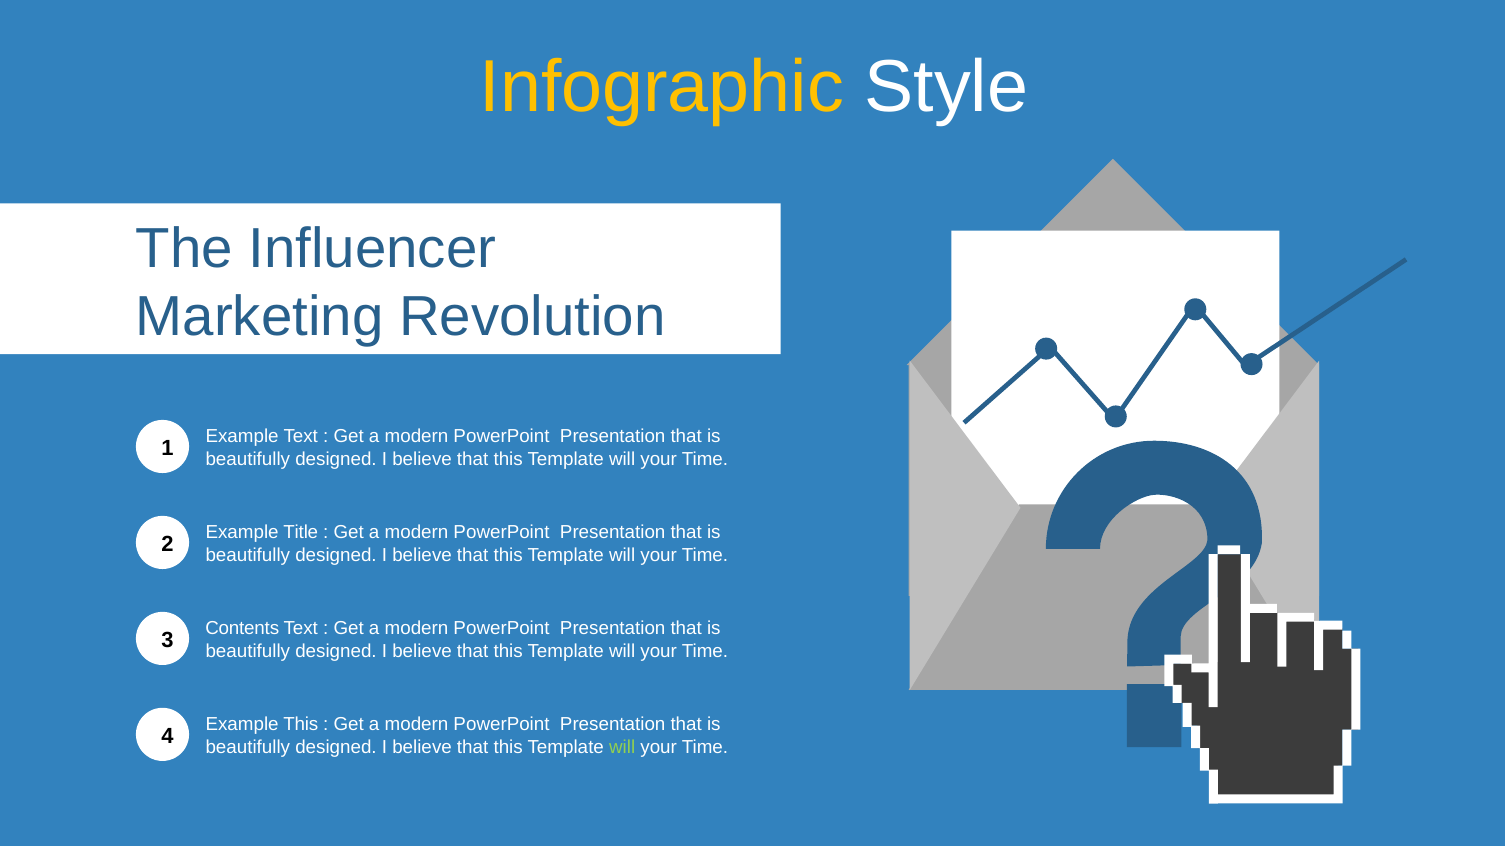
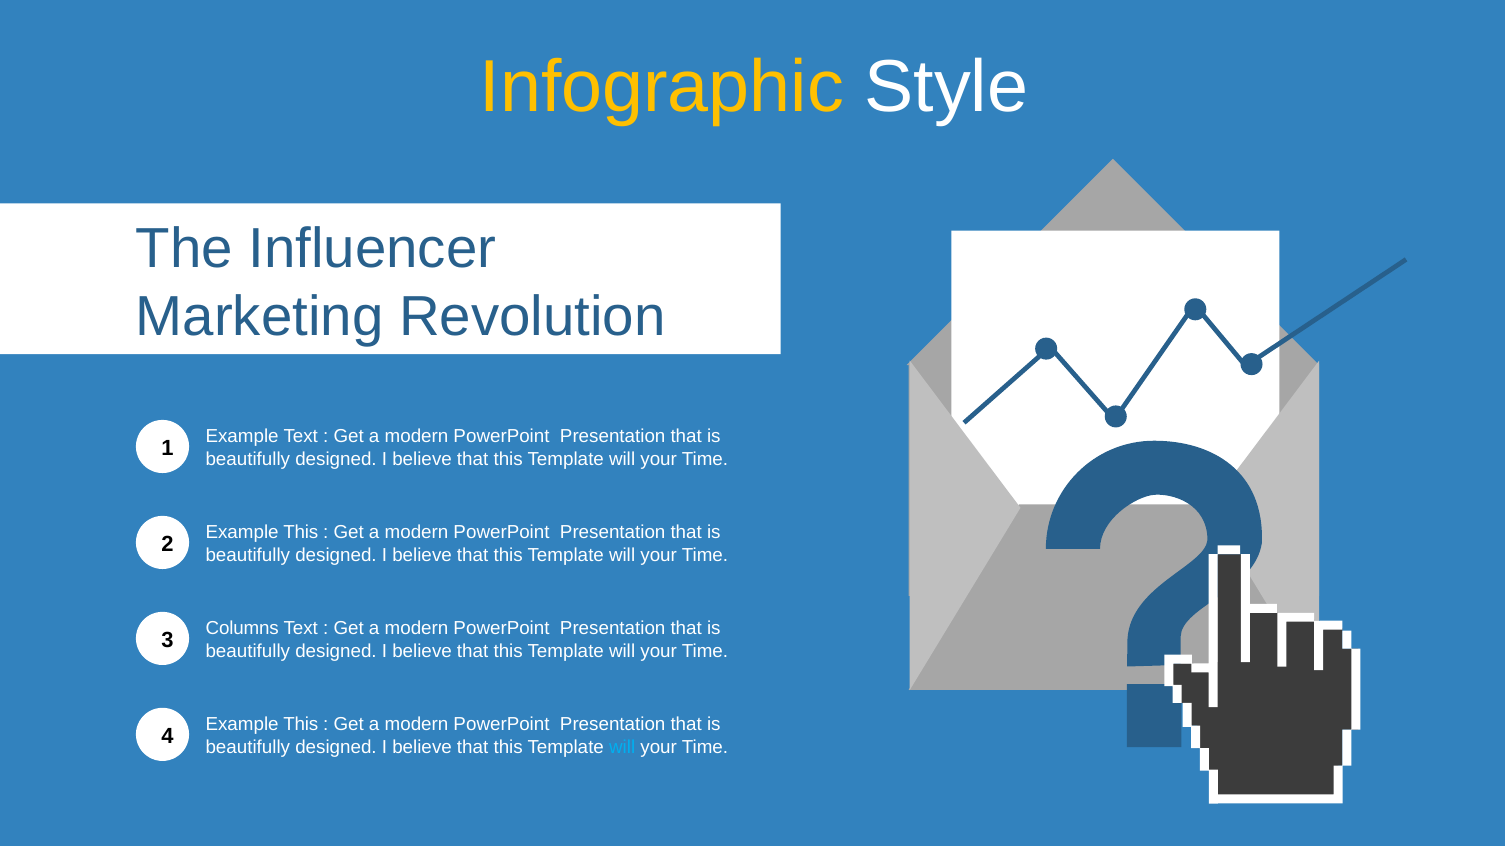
Title: Title -> This (301, 533)
Contents: Contents -> Columns (242, 629)
will colour: light green -> light blue (622, 747)
